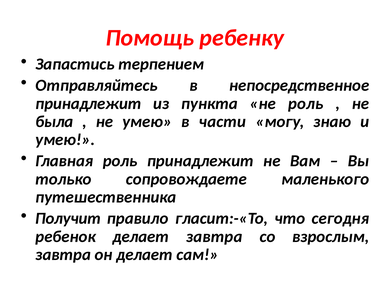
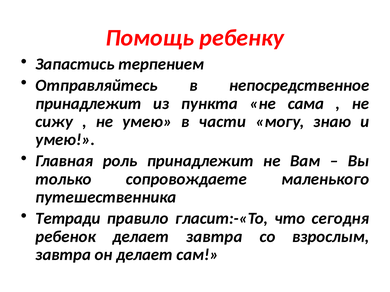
не роль: роль -> сама (306, 104)
была: была -> сижу (54, 122)
Получит: Получит -> Тетради (68, 219)
